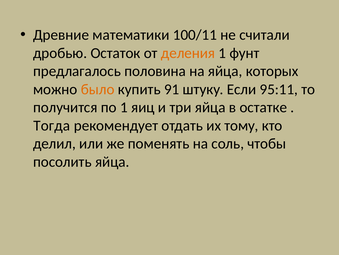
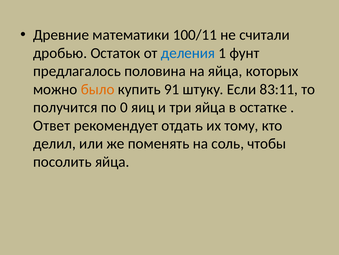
деления colour: orange -> blue (188, 53)
95:11: 95:11 -> 83:11 (279, 89)
по 1: 1 -> 0 (124, 107)
Тогда: Тогда -> Ответ (52, 125)
